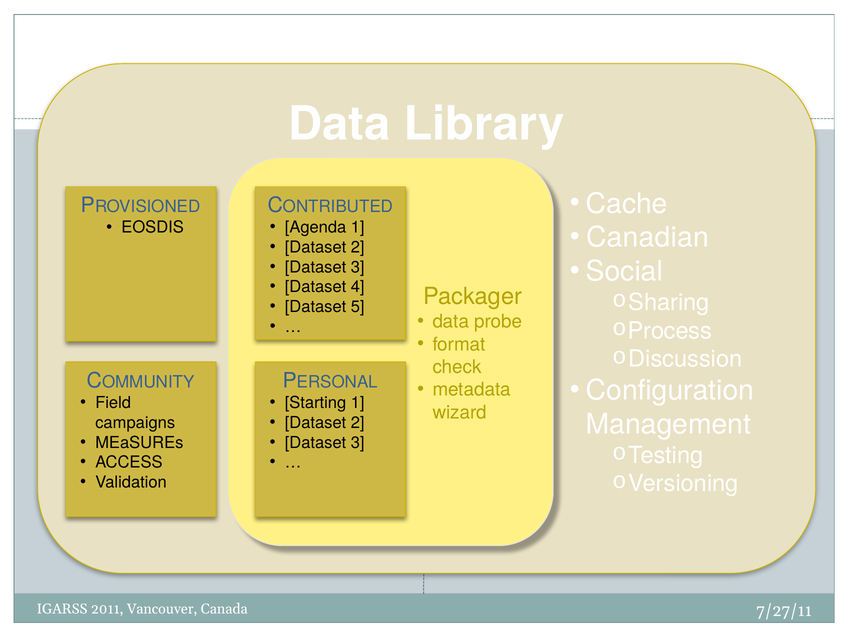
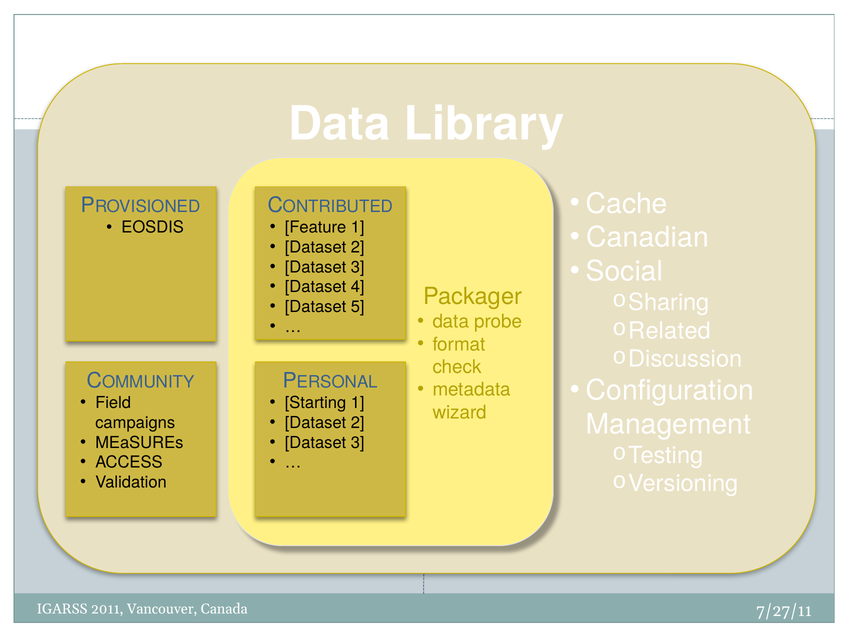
Agenda: Agenda -> Feature (316, 227)
Process: Process -> Related (670, 331)
